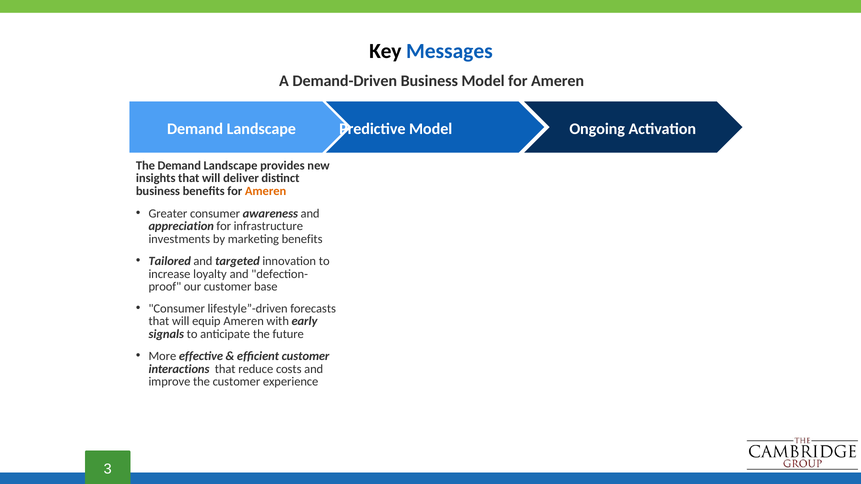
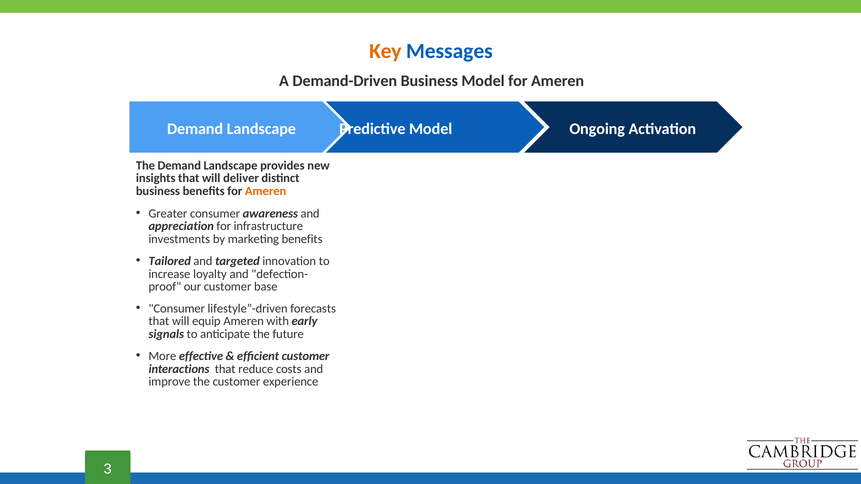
Key colour: black -> orange (385, 51)
